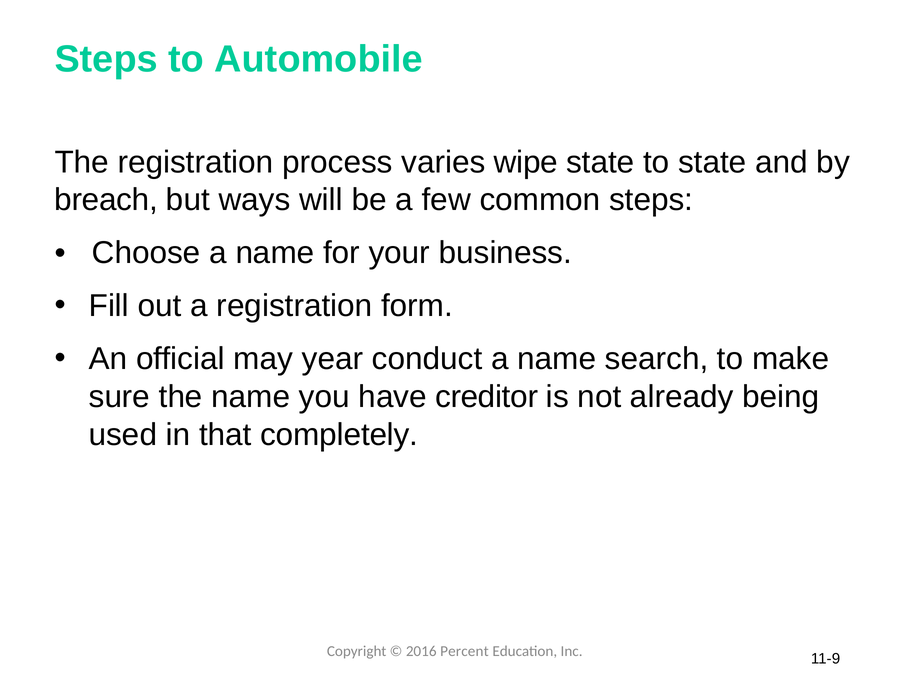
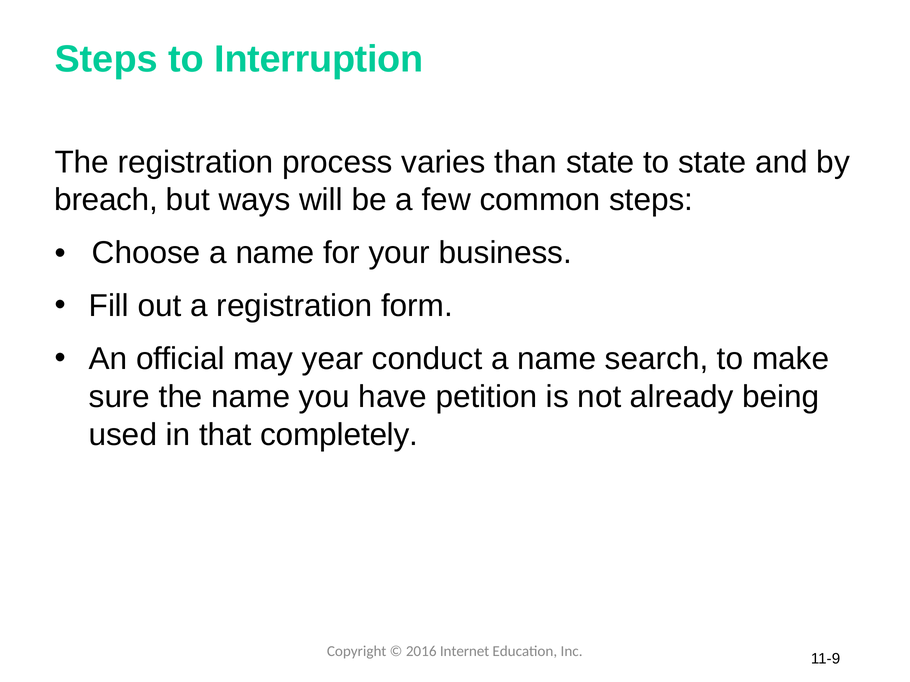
Automobile: Automobile -> Interruption (319, 60)
wipe: wipe -> than (526, 162)
creditor: creditor -> petition (486, 397)
Percent: Percent -> Internet (465, 652)
